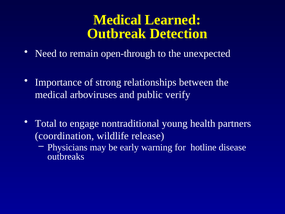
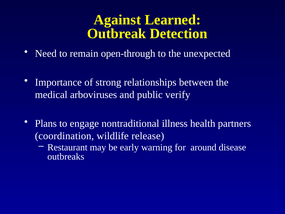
Medical: Medical -> Against (117, 20)
Total: Total -> Plans (46, 123)
young: young -> illness (175, 123)
Physicians: Physicians -> Restaurant (67, 147)
hotline: hotline -> around (203, 147)
